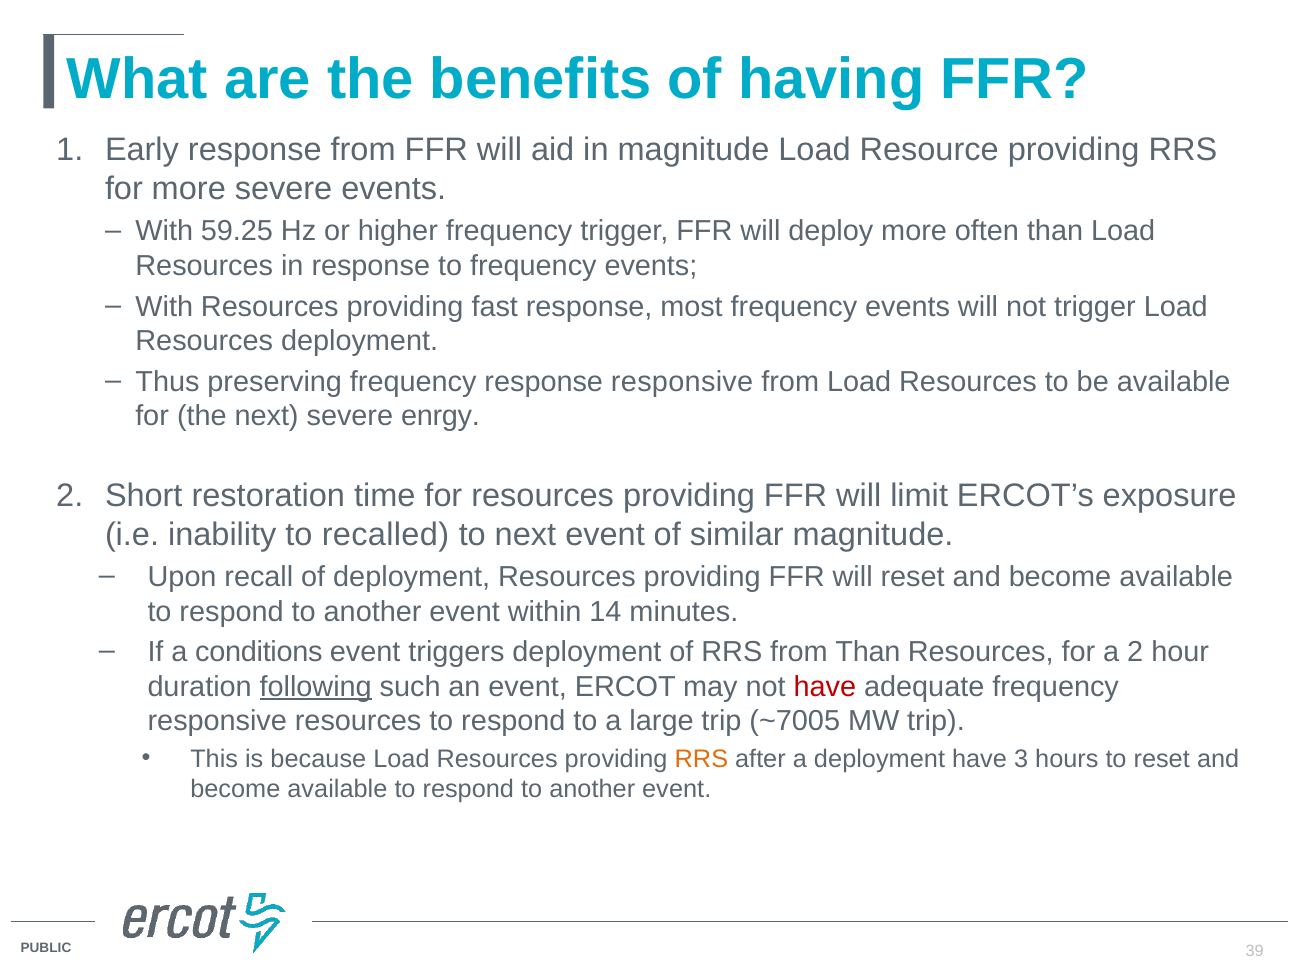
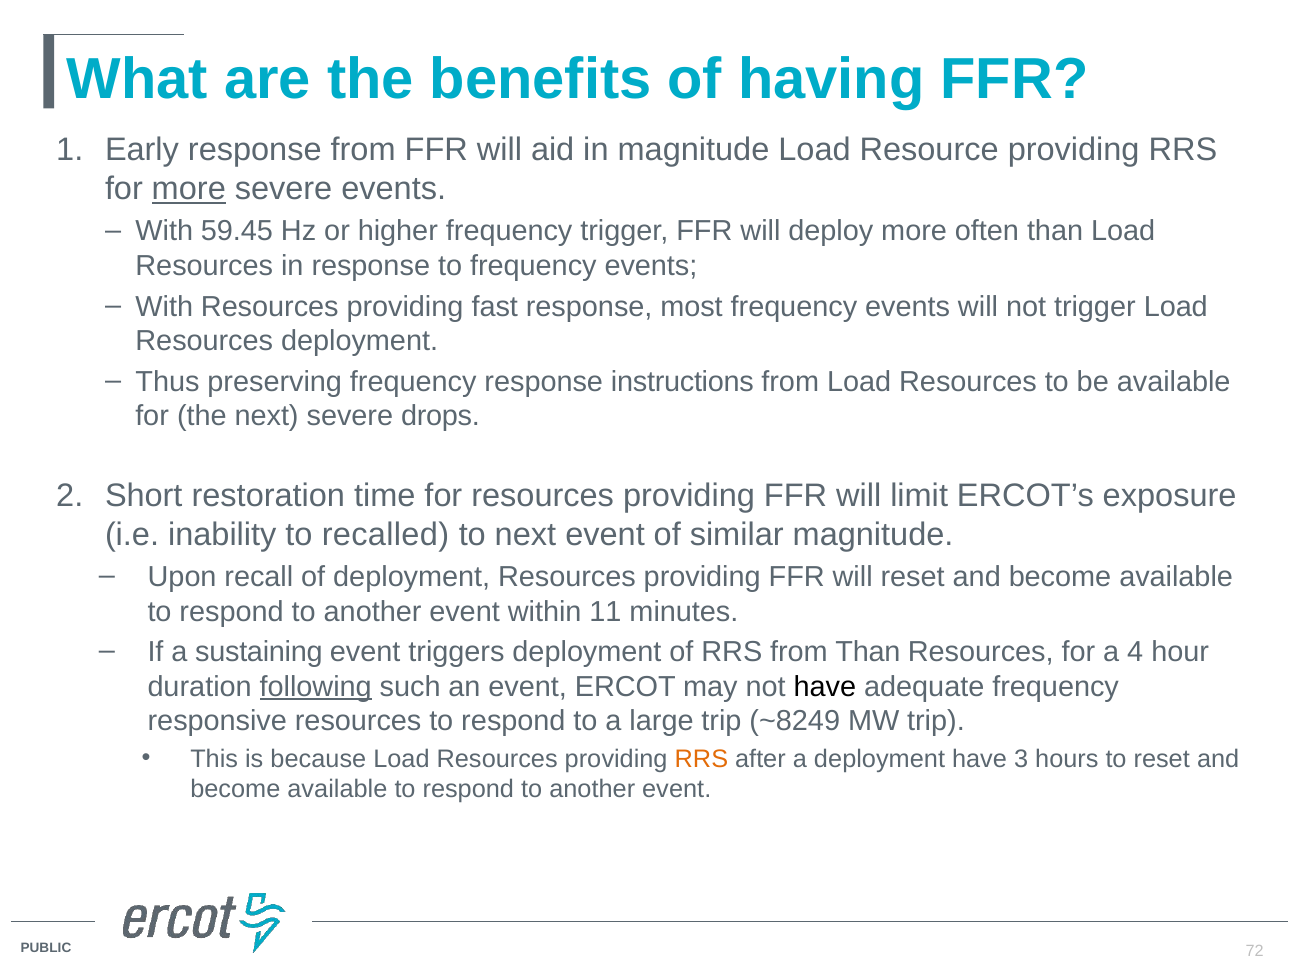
more underline: none -> present (189, 189)
59.25: 59.25 -> 59.45 (237, 231)
response responsive: responsive -> instructions (682, 382)
enrgy: enrgy -> drops (441, 416)
14: 14 -> 11 (605, 611)
conditions: conditions -> sustaining (259, 652)
a 2: 2 -> 4 (1135, 652)
have colour: red -> black (825, 687)
~7005: ~7005 -> ~8249 (795, 721)
39: 39 -> 72 (1255, 951)
